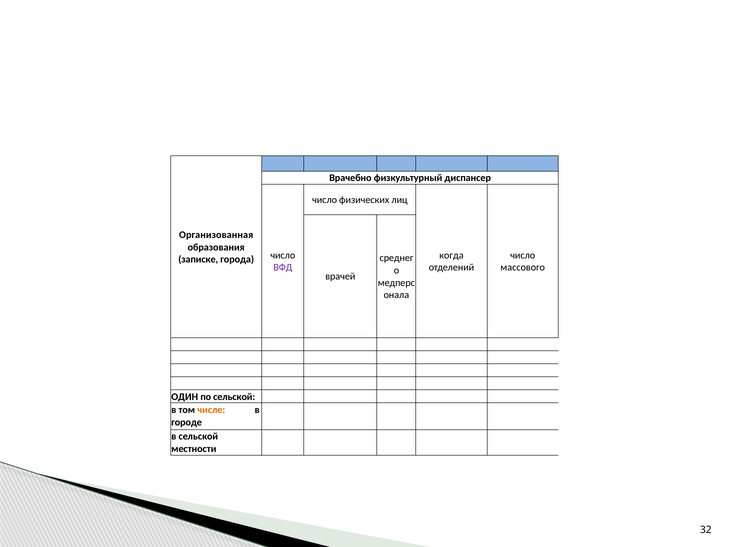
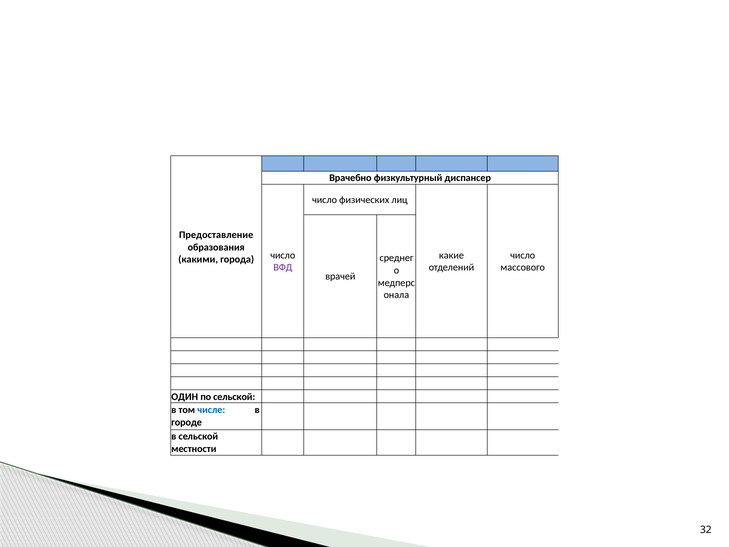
Организованная: Организованная -> Предоставление (216, 235)
когда: когда -> какие (452, 255)
записке: записке -> какими (198, 259)
числе colour: orange -> blue (211, 410)
